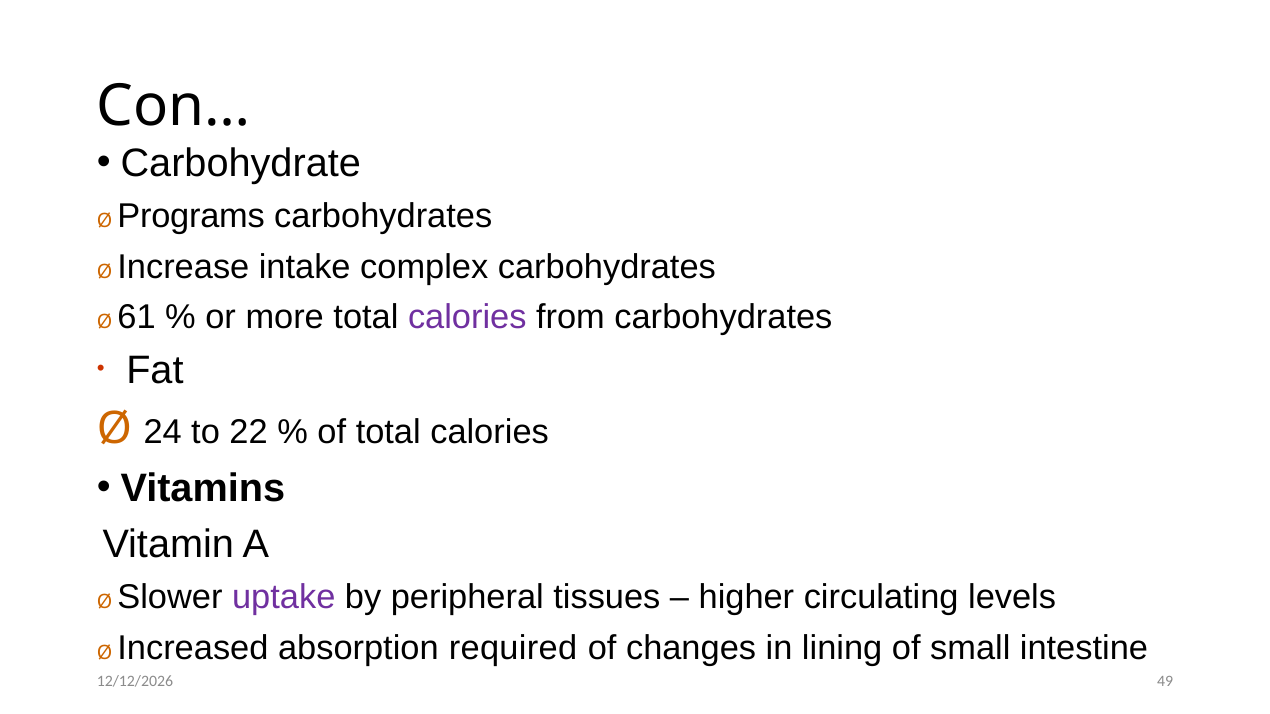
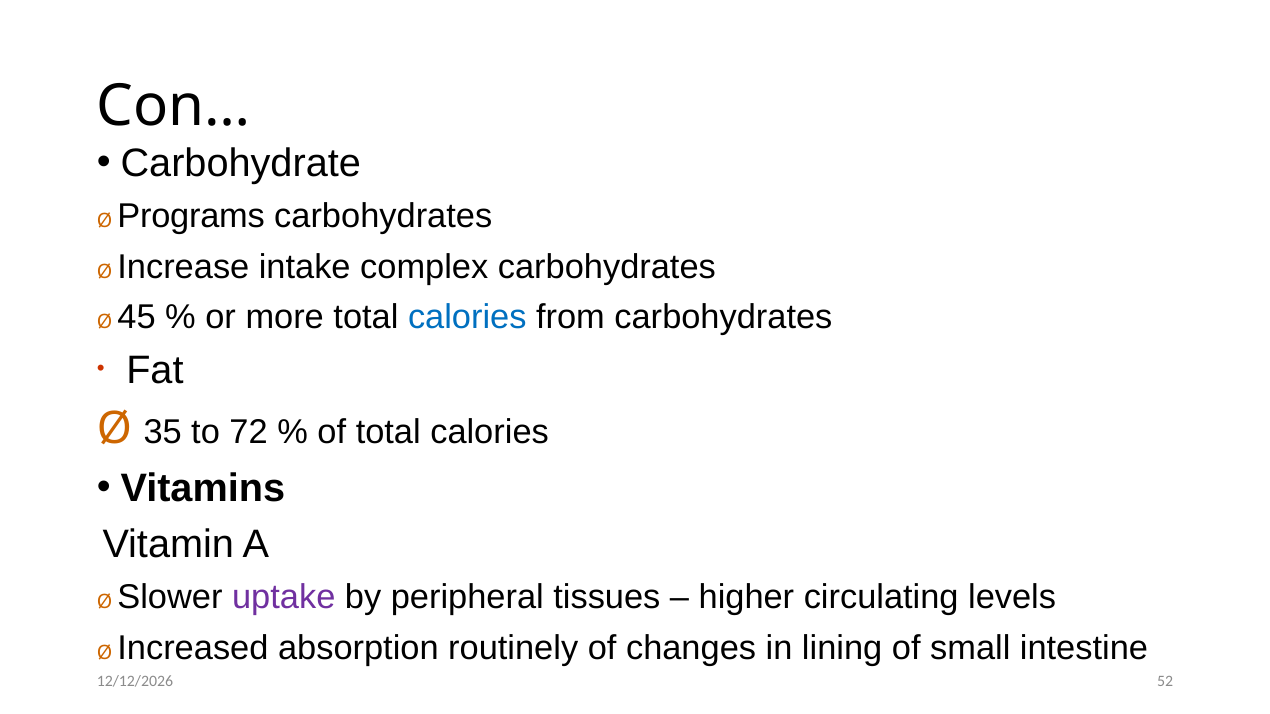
61: 61 -> 45 (137, 317)
calories colour: purple -> blue (467, 317)
24: 24 -> 35 (163, 433)
22: 22 -> 72 (249, 433)
required: required -> routinely (513, 648)
49: 49 -> 52 (1165, 682)
